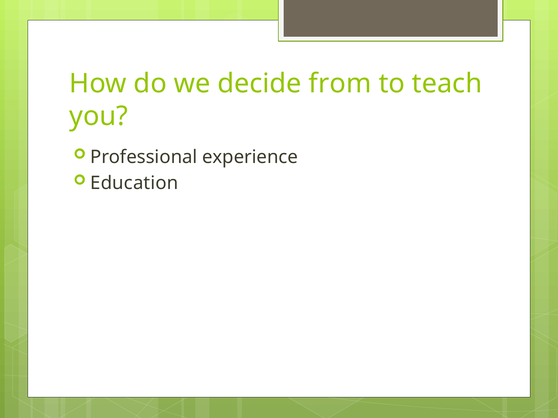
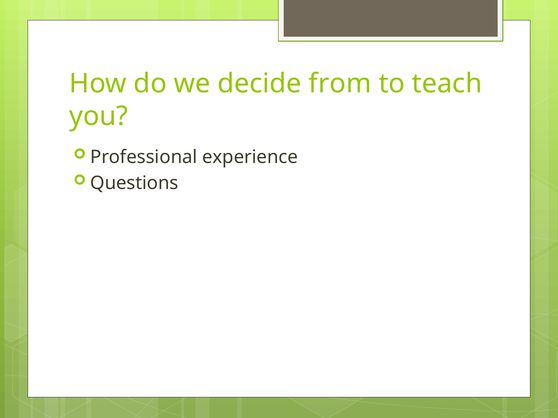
Education: Education -> Questions (134, 183)
